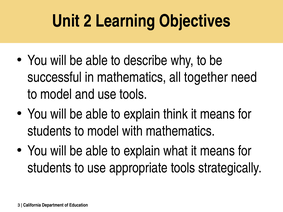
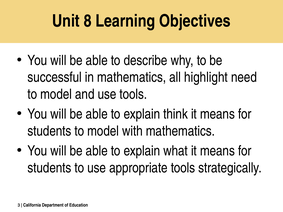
2: 2 -> 8 (88, 21)
together: together -> highlight (206, 77)
